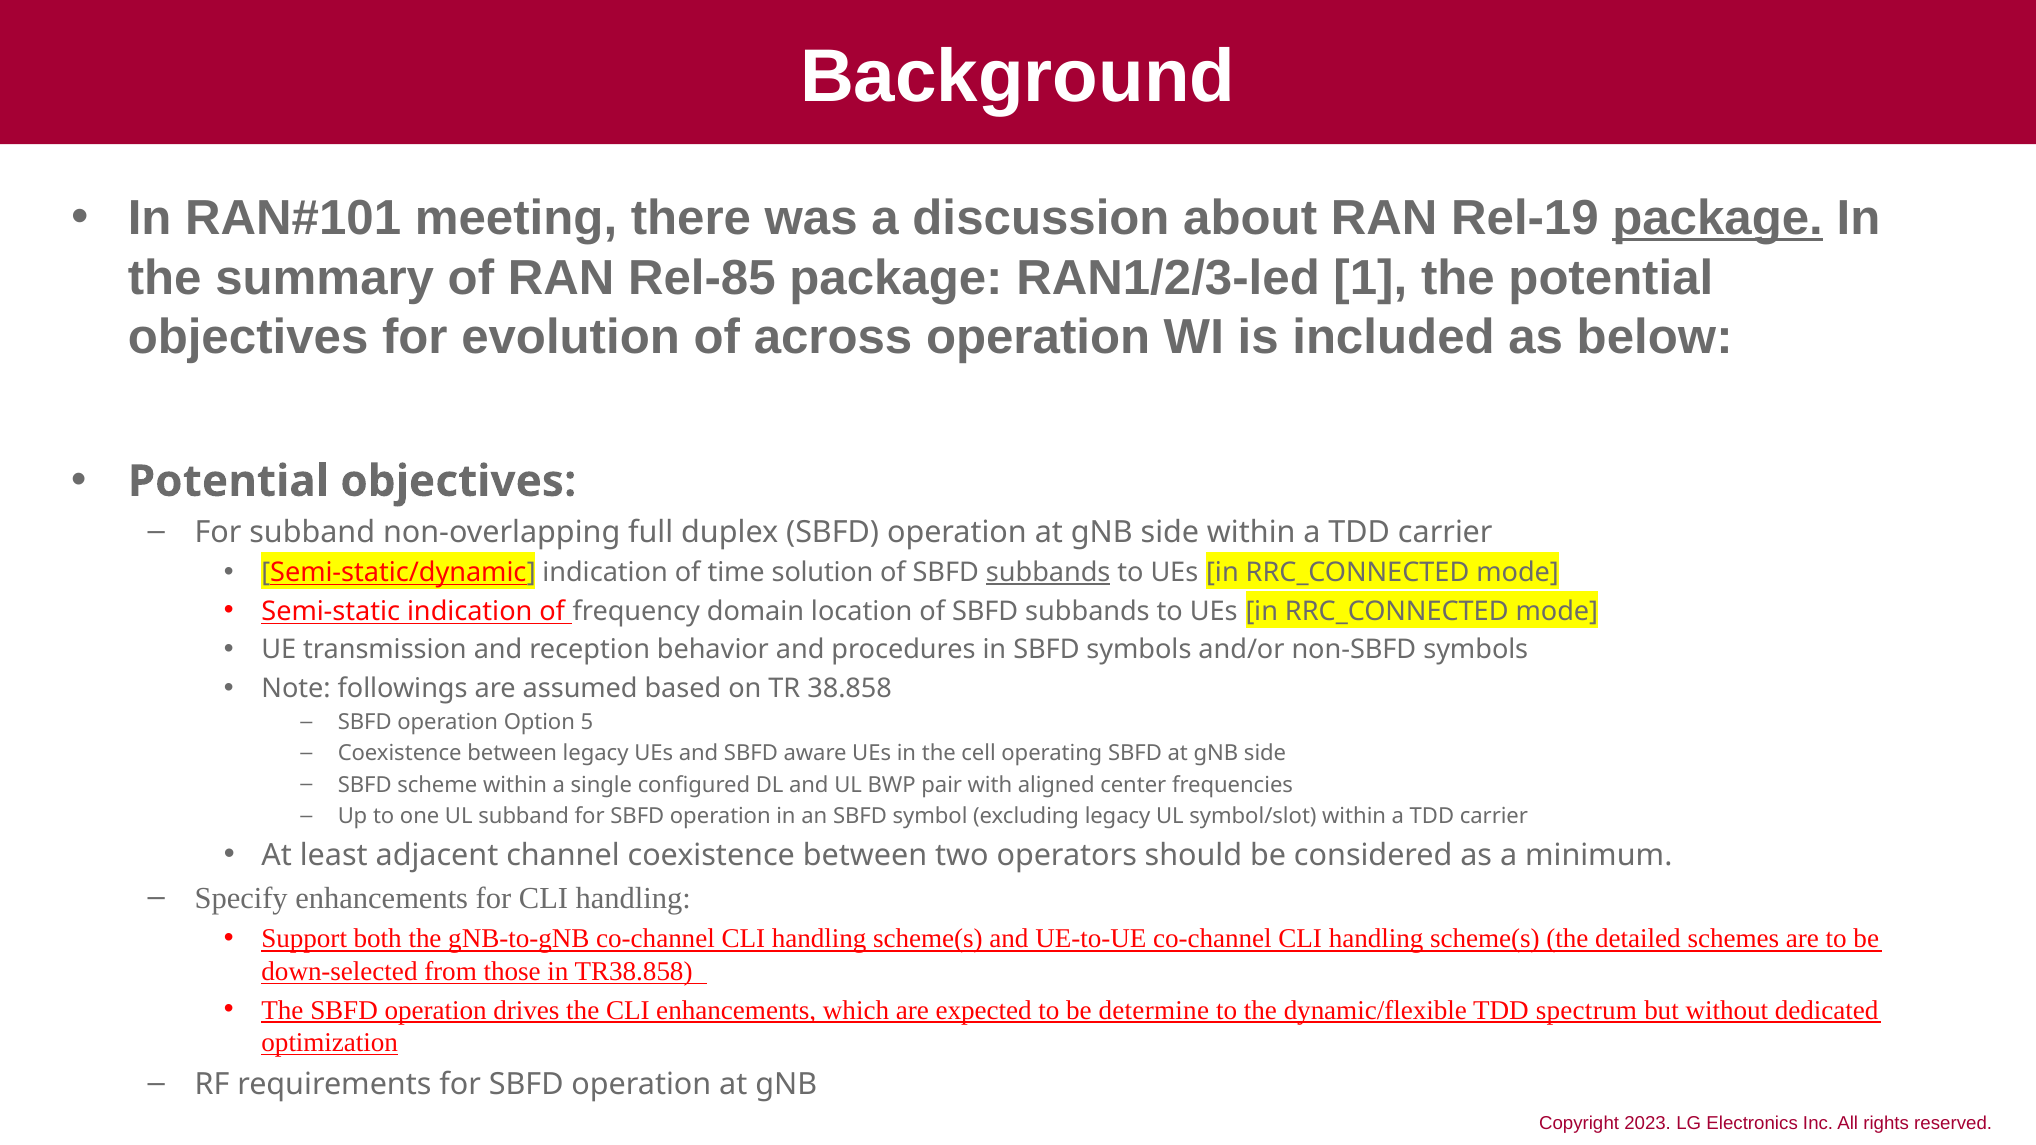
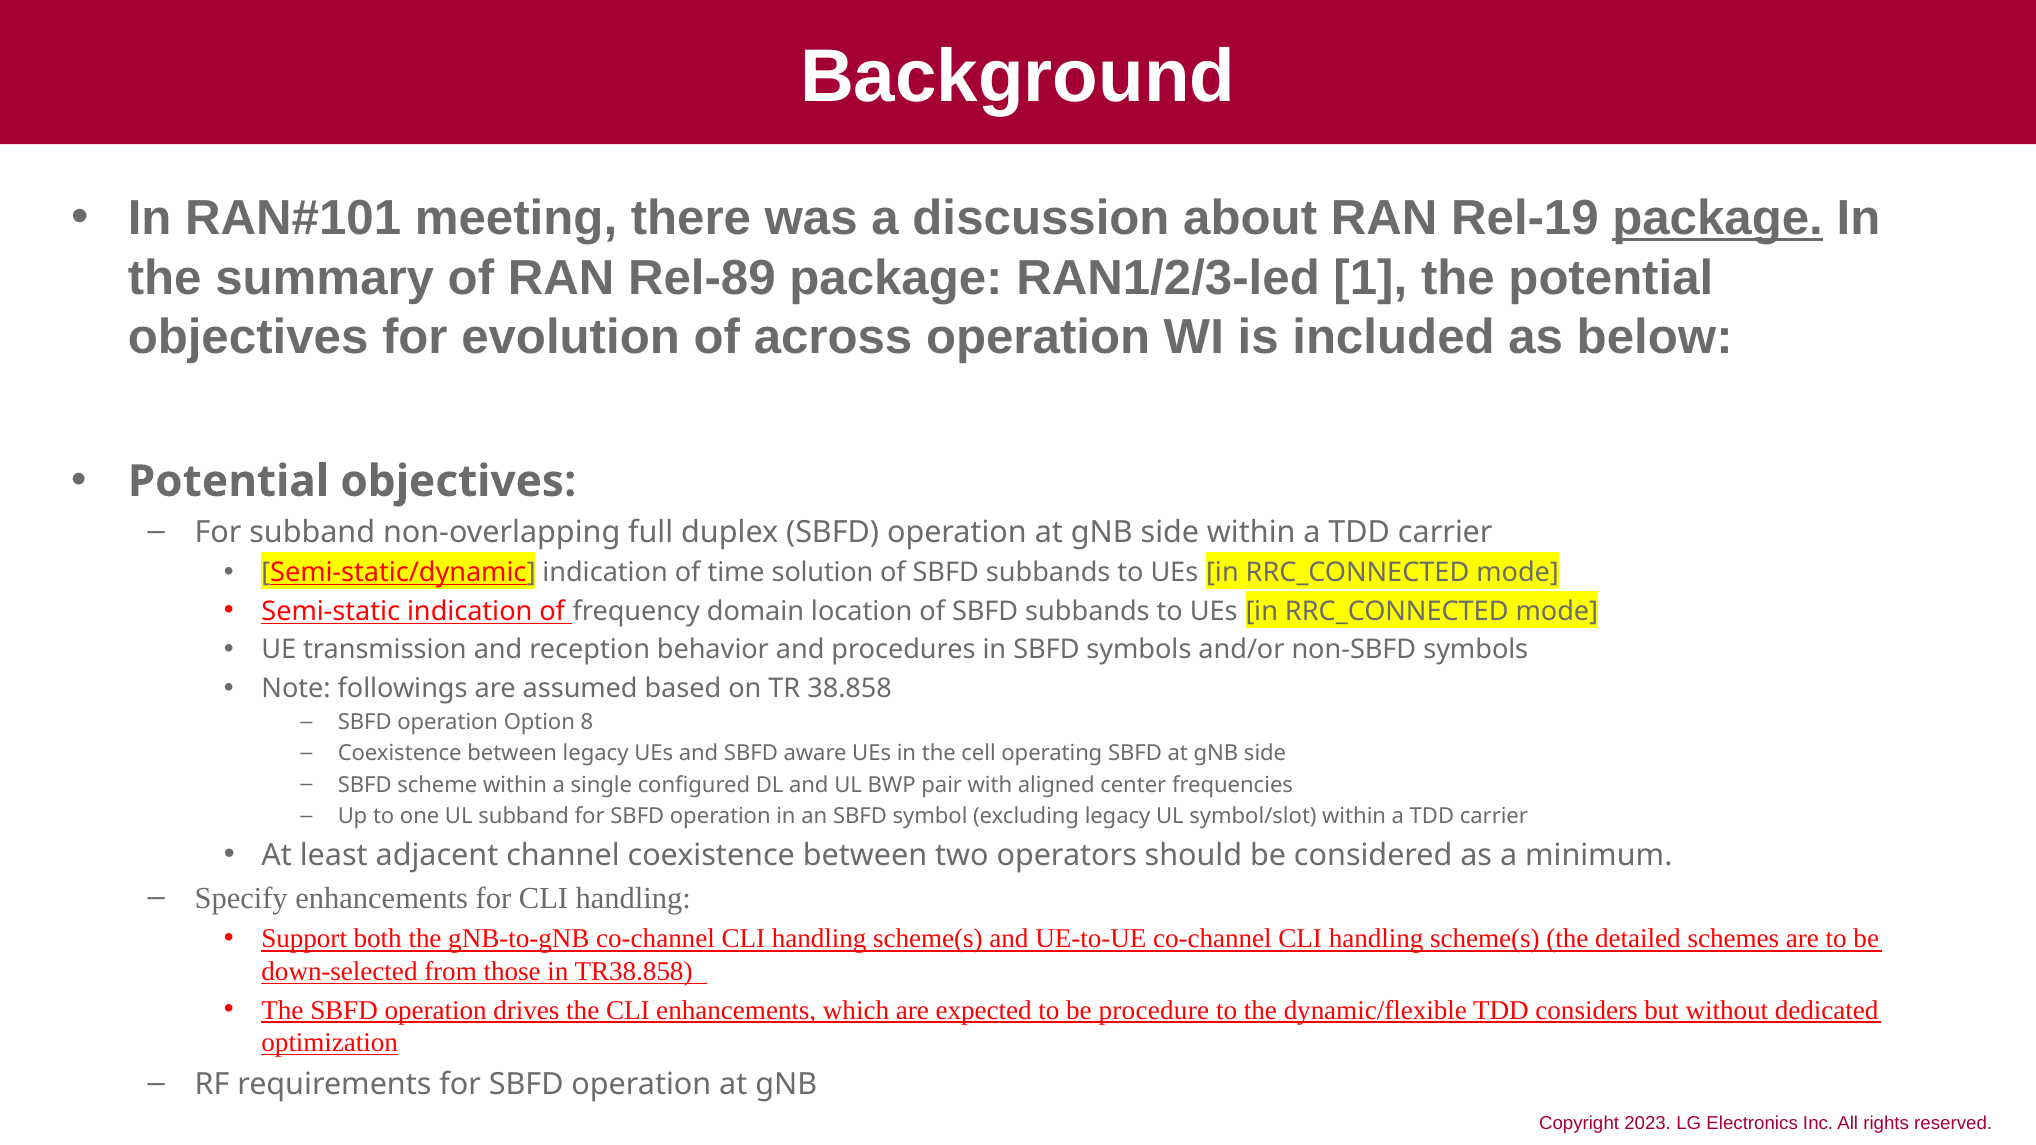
Rel-85: Rel-85 -> Rel-89 (702, 278)
subbands underline: present -> none (1048, 573)
5: 5 -> 8 (587, 723)
determine: determine -> procedure (1154, 1010)
spectrum: spectrum -> considers (1587, 1010)
